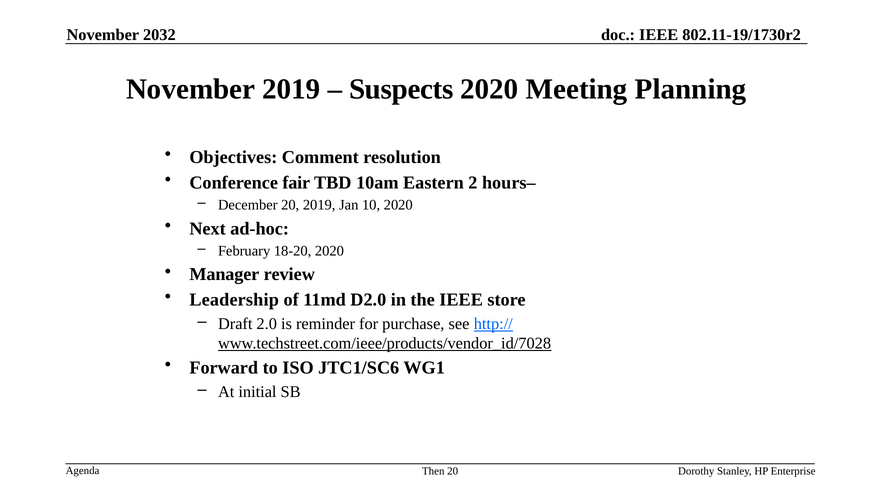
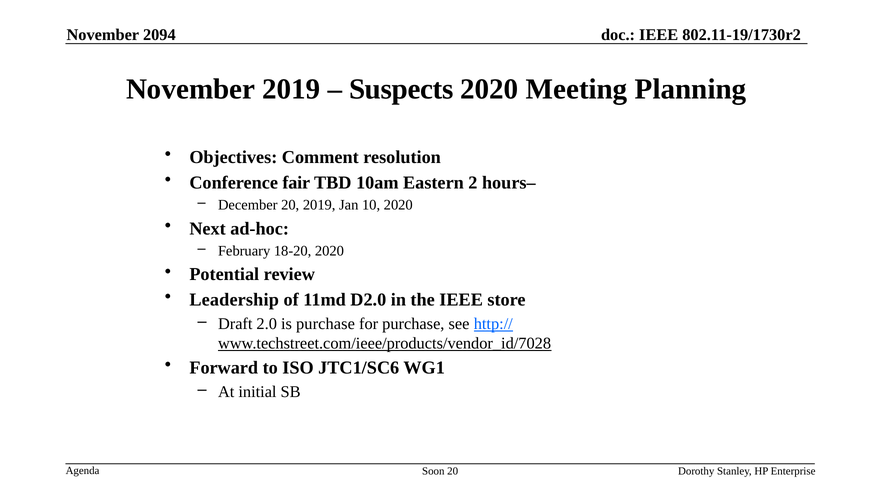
2032: 2032 -> 2094 (159, 35)
Manager: Manager -> Potential (224, 274)
is reminder: reminder -> purchase (325, 324)
Then: Then -> Soon (433, 471)
